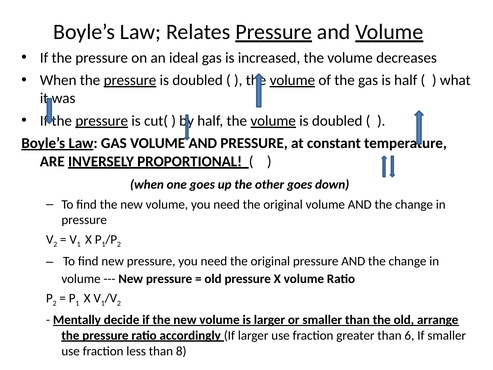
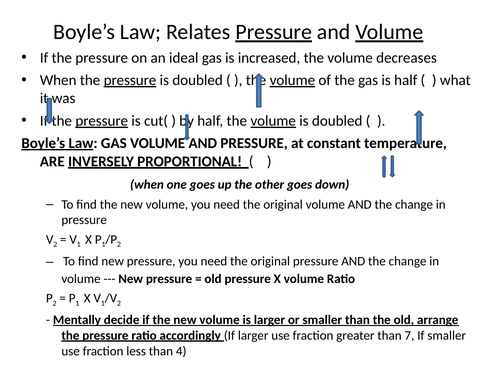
6: 6 -> 7 (409, 335)
8: 8 -> 4 (181, 351)
